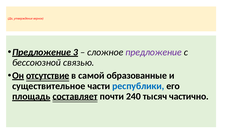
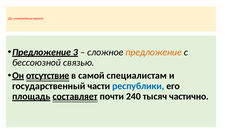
предложение colour: purple -> orange (154, 52)
образованные: образованные -> специалистам (137, 75)
существительное: существительное -> государственный (49, 86)
